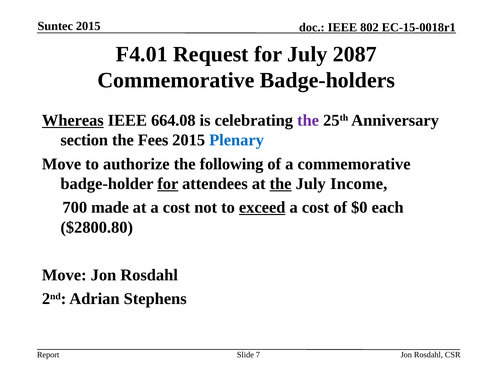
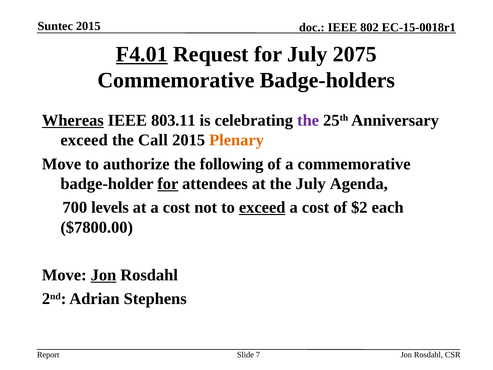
F4.01 underline: none -> present (142, 54)
2087: 2087 -> 2075 (355, 54)
664.08: 664.08 -> 803.11 (173, 120)
section: section -> exceed (84, 140)
Fees: Fees -> Call (153, 140)
Plenary colour: blue -> orange (237, 140)
the underline: present -> none (281, 184)
Income: Income -> Agenda (359, 184)
made: made -> levels (110, 207)
$0: $0 -> $2 (359, 207)
$2800.80: $2800.80 -> $7800.00 (97, 227)
Jon underline: none -> present (104, 275)
